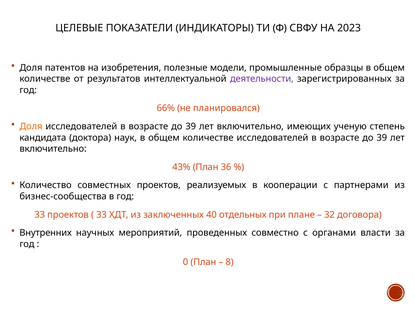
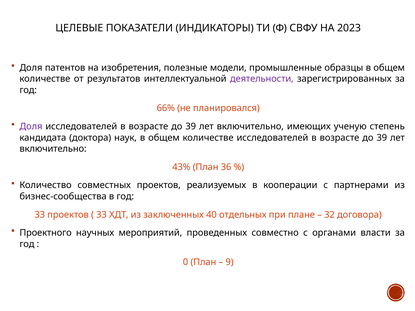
Доля colour: orange -> purple (31, 127)
Внутренних: Внутренних -> Проектного (46, 233)
8: 8 -> 9 (230, 262)
